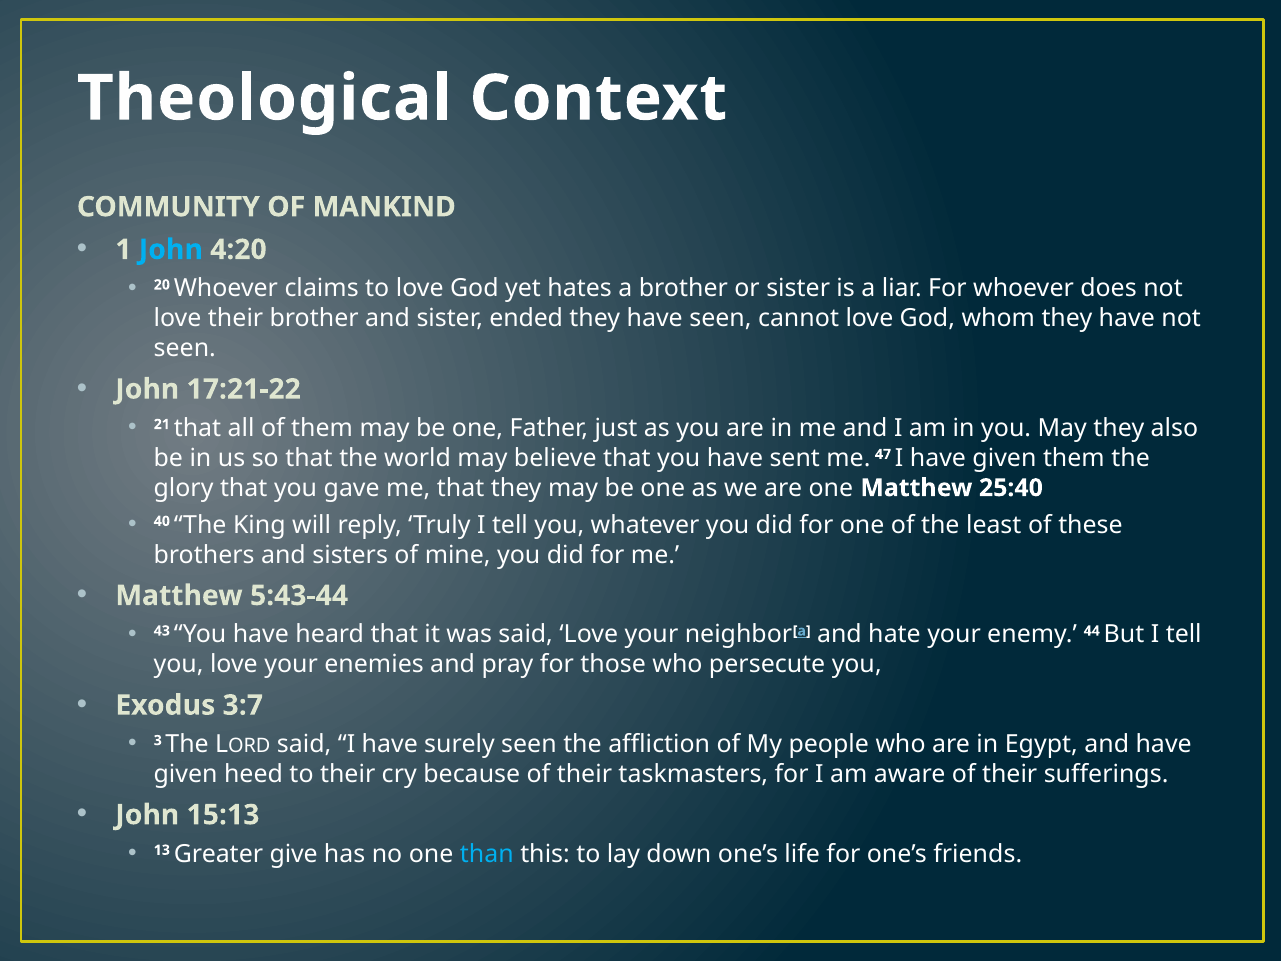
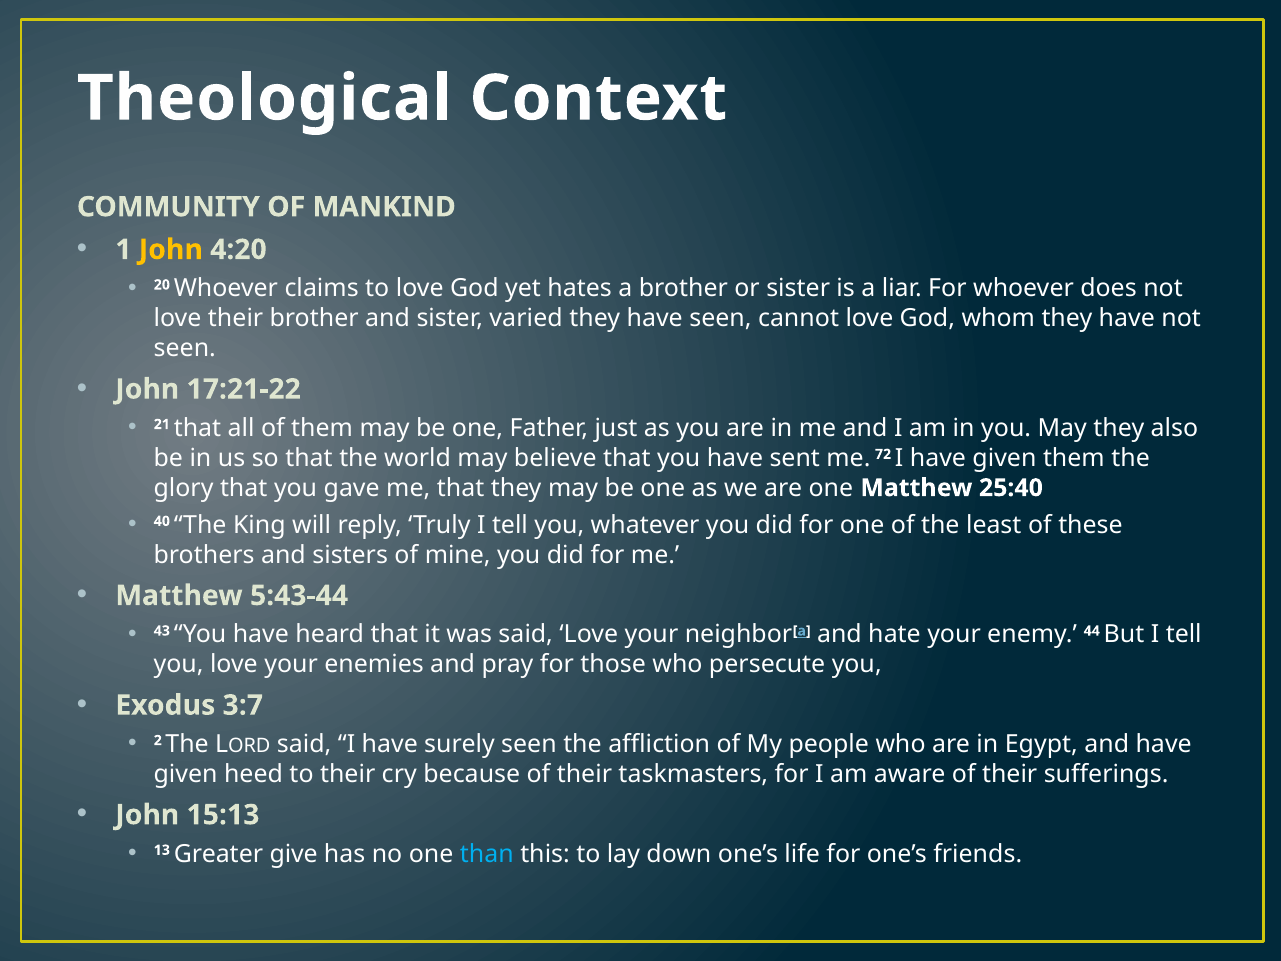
John colour: light blue -> yellow (171, 250)
ended: ended -> varied (526, 318)
47: 47 -> 72 (883, 454)
3: 3 -> 2 (158, 740)
